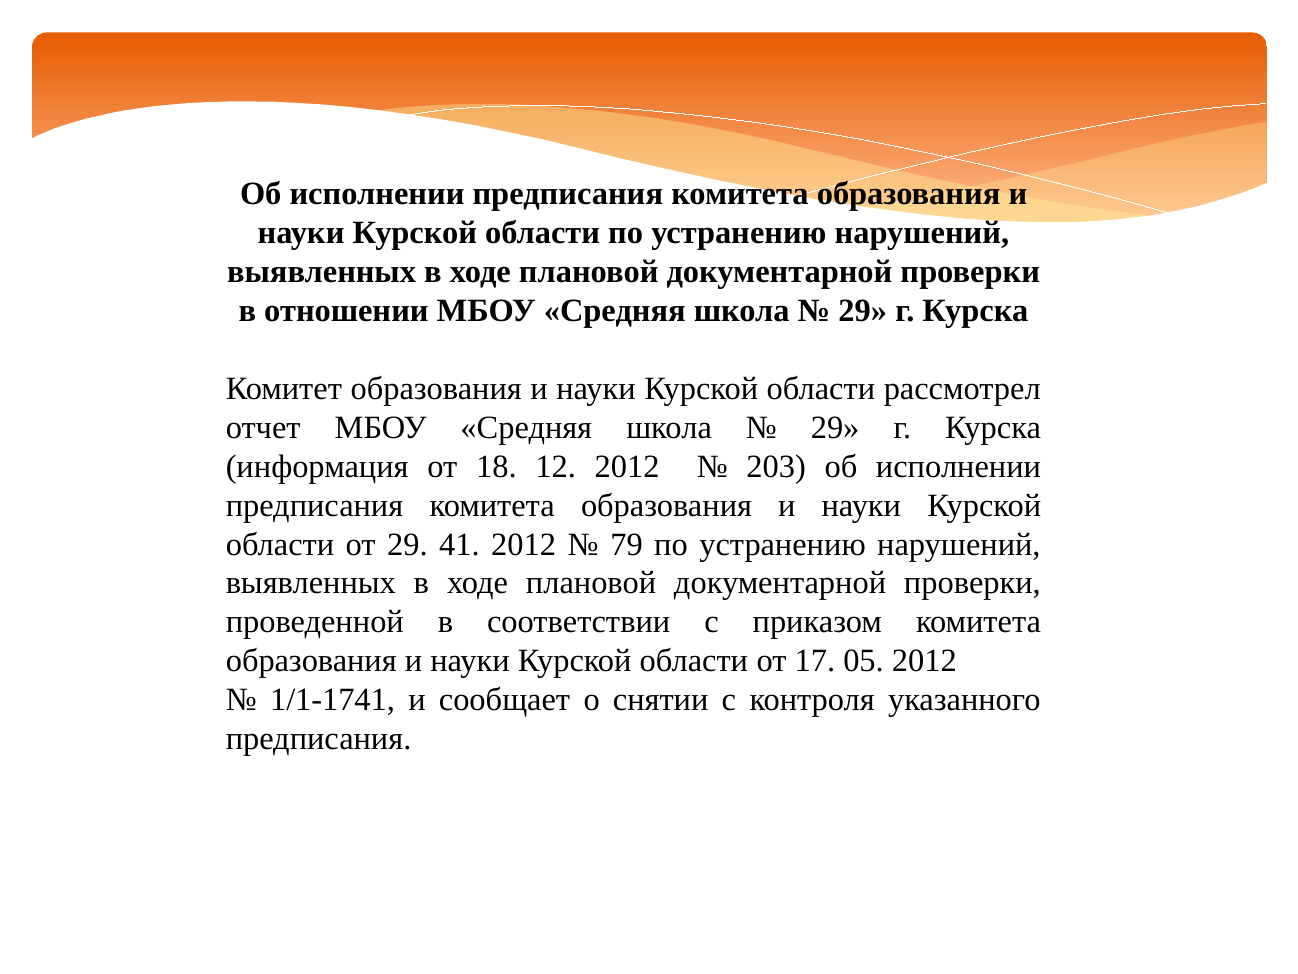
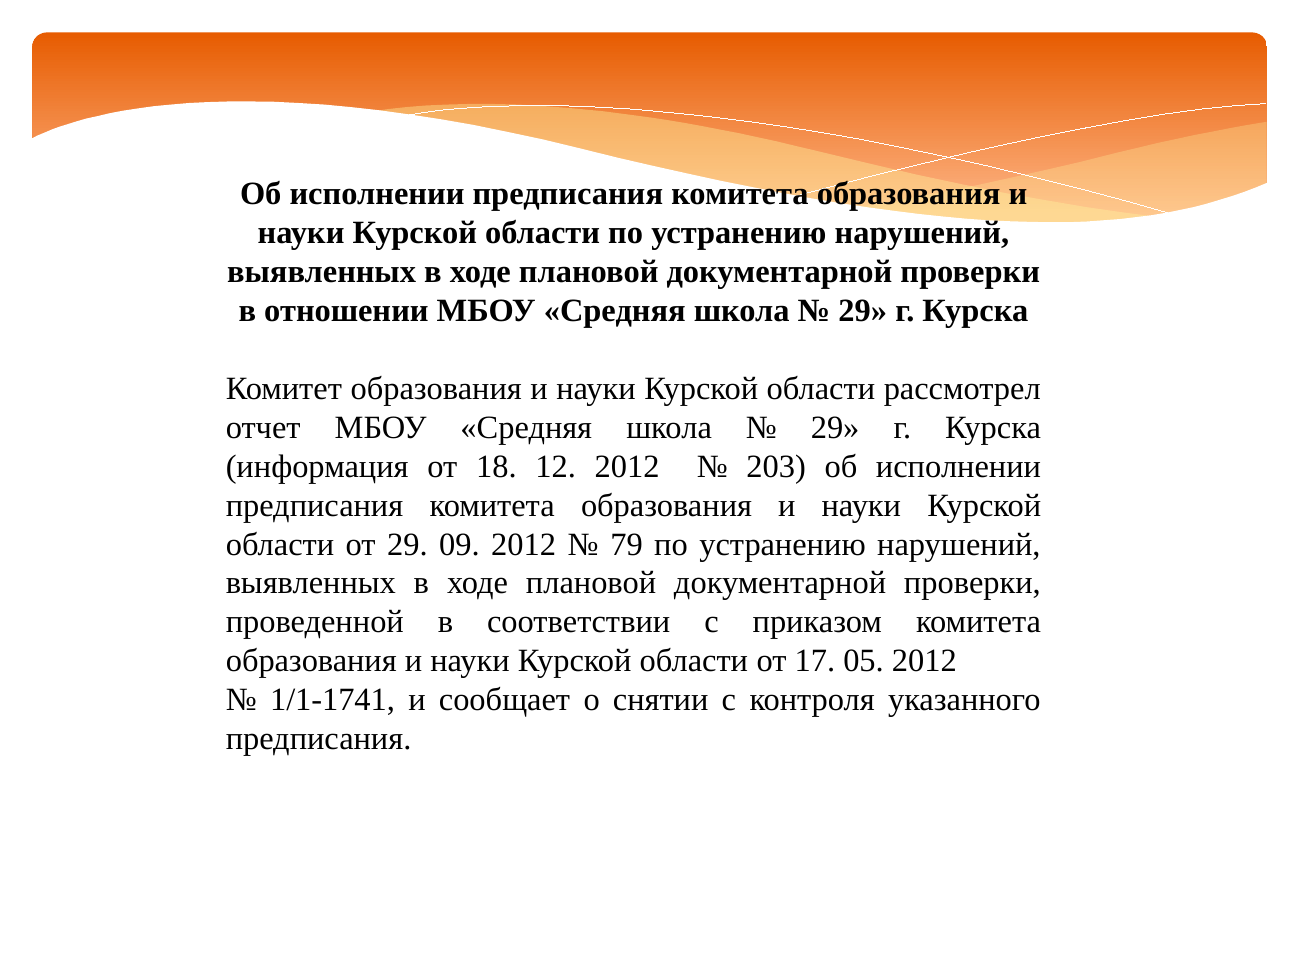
41: 41 -> 09 (459, 544)
